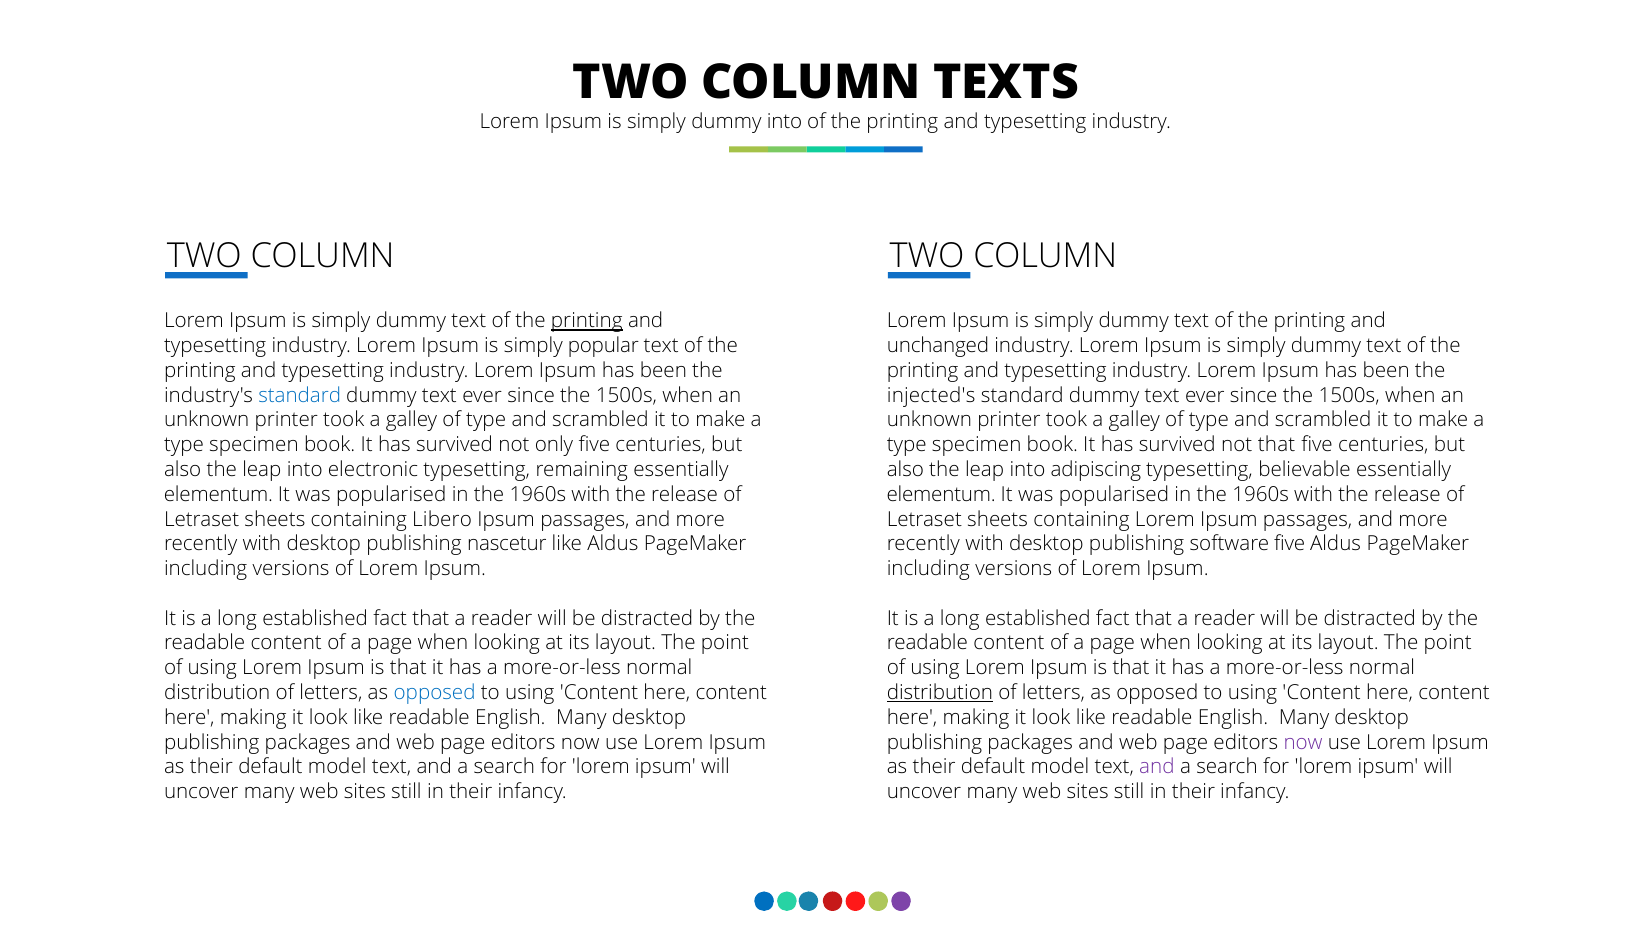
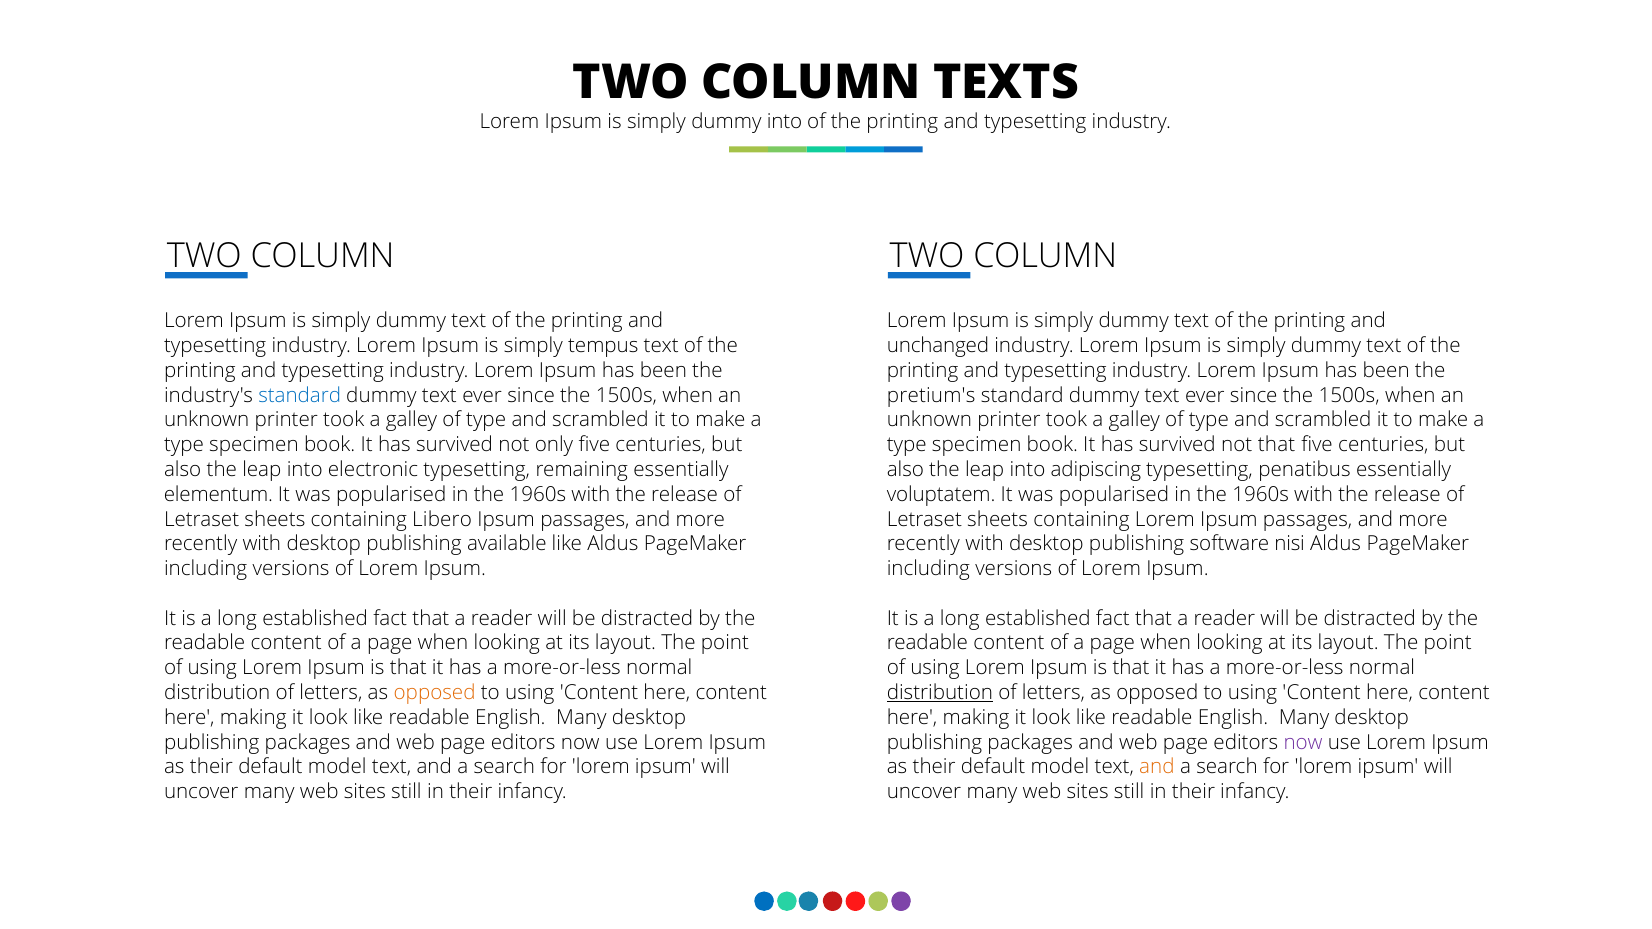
printing underline: present -> none (587, 321)
popular: popular -> tempus (603, 346)
injected's: injected's -> pretium's (931, 395)
believable: believable -> penatibus (1304, 470)
elementum: elementum -> voluptatem (941, 495)
nascetur: nascetur -> available (507, 544)
software five: five -> nisi (1290, 544)
opposed colour: blue -> orange (435, 693)
and colour: purple -> orange (1157, 767)
